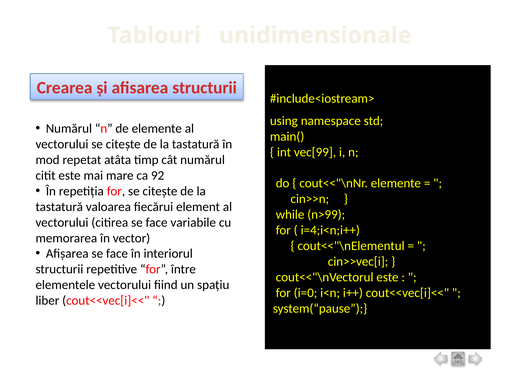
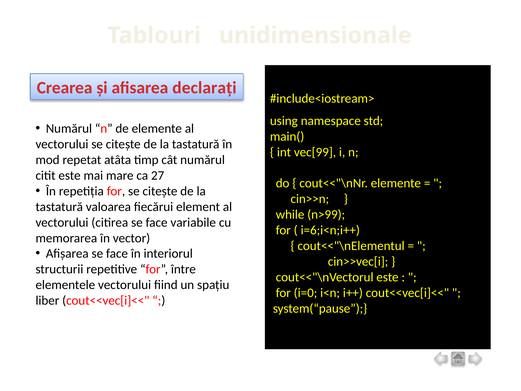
afisarea structurii: structurii -> declarați (204, 88)
92: 92 -> 27 (158, 175)
i=4;i<n;i++: i=4;i<n;i++ -> i=6;i<n;i++ (330, 230)
